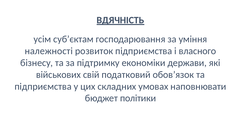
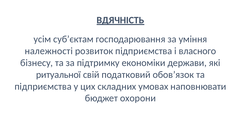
військових: військових -> ритуальної (58, 74)
політики: політики -> охорони (138, 98)
